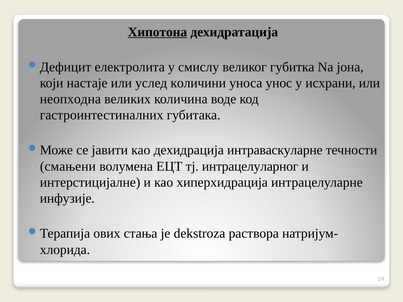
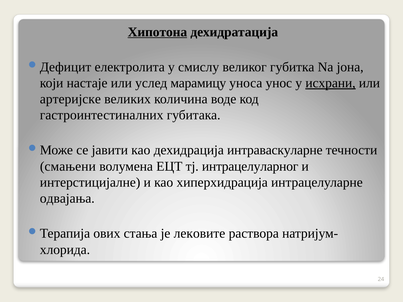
количини: количини -> марамицу (198, 83)
исхрани underline: none -> present (331, 83)
неопходна: неопходна -> артеријске (70, 99)
инфузије: инфузије -> одвајања (67, 199)
dekstroza: dekstroza -> лековите (199, 234)
